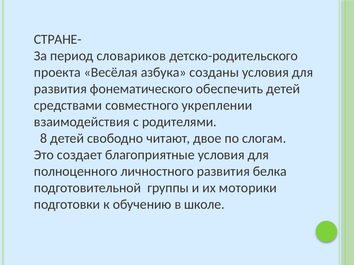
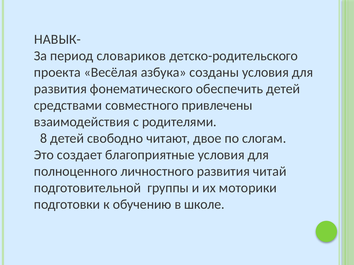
СТРАНЕ-: СТРАНЕ- -> НАВЫК- (58, 39)
укреплении: укреплении -> привлечены (217, 106)
белка: белка -> читай (270, 172)
